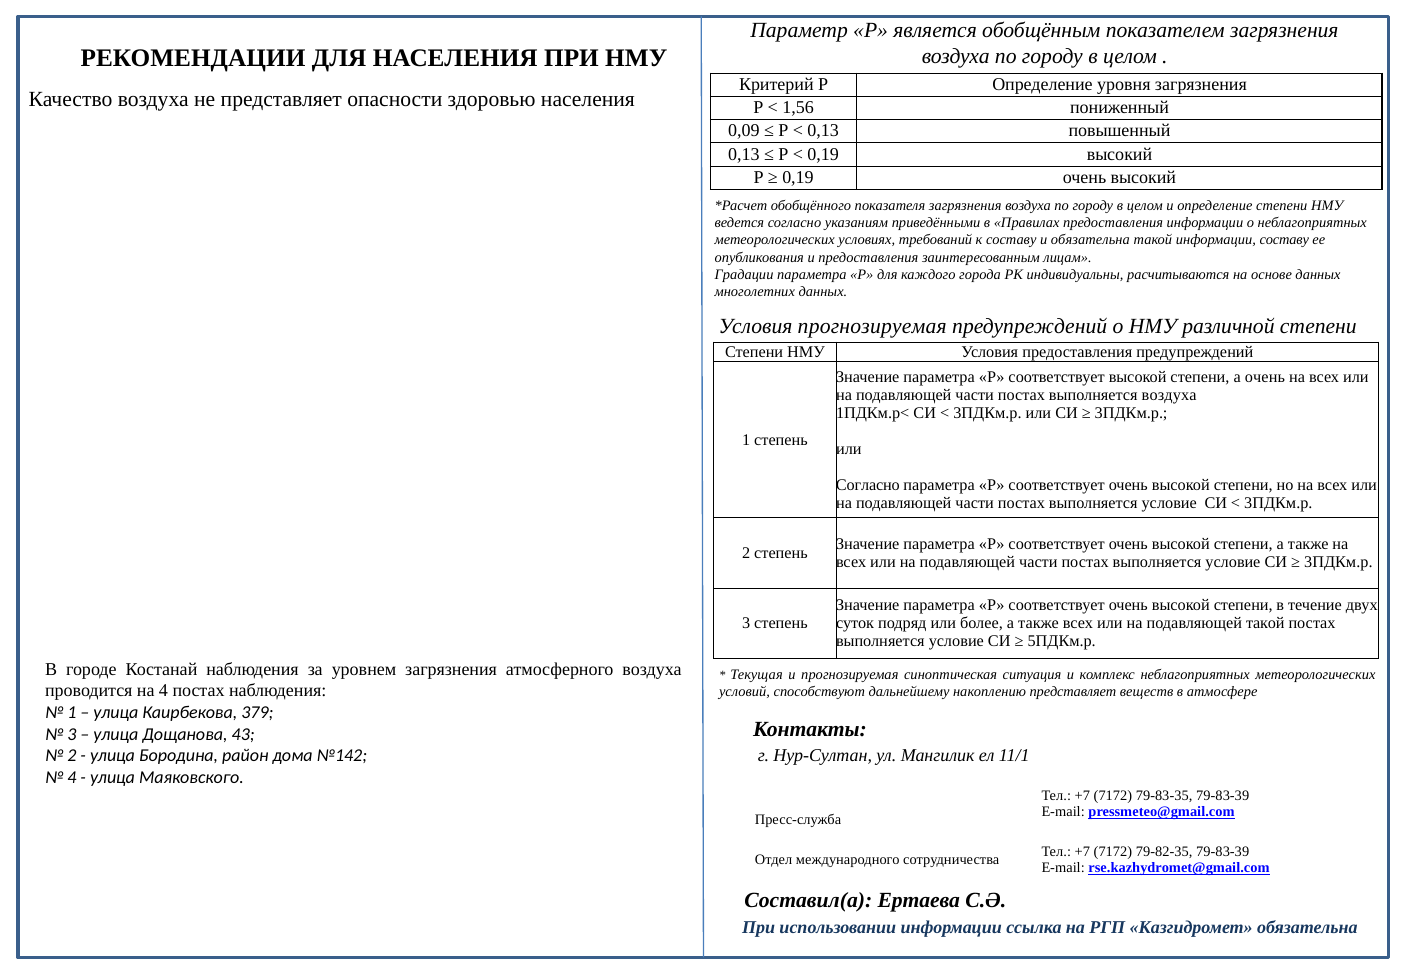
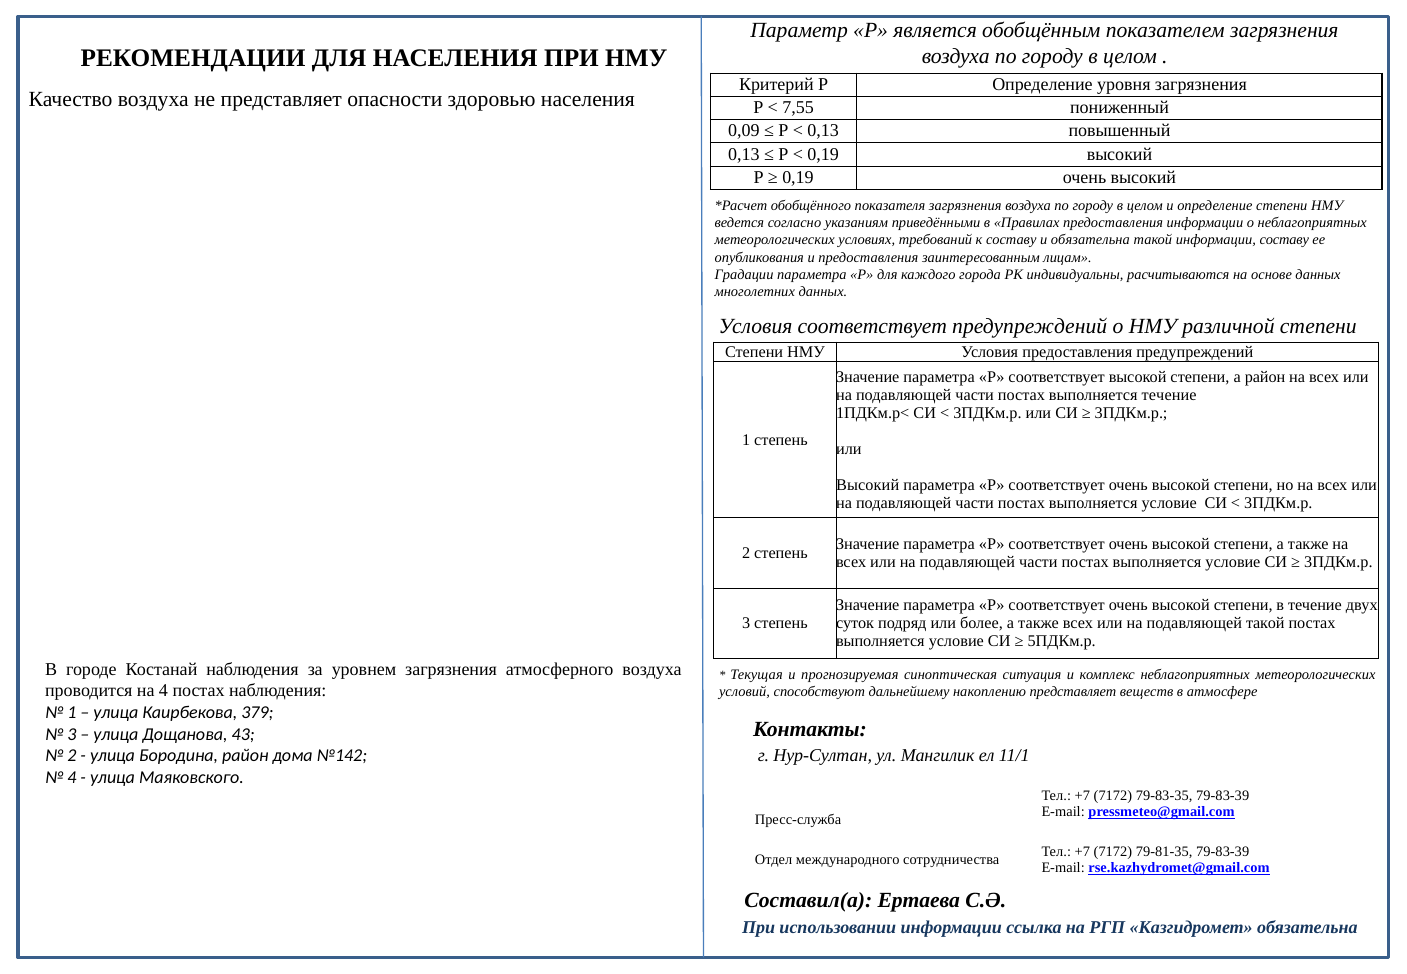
1,56: 1,56 -> 7,55 (798, 108)
Условия прогнозируемая: прогнозируемая -> соответствует (872, 326)
а очень: очень -> район (1265, 377)
выполняется воздуха: воздуха -> течение (1169, 395)
Согласно: Согласно -> Высокий (868, 485)
79-82-35: 79-82-35 -> 79-81-35 (1164, 852)
